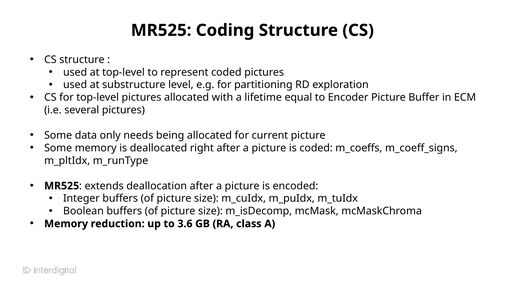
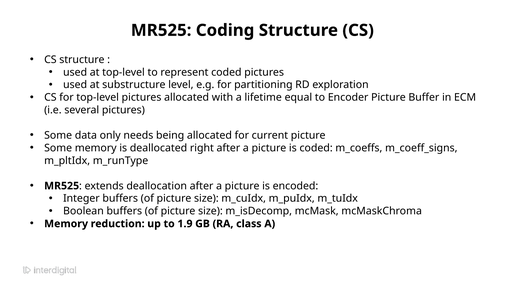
3.6: 3.6 -> 1.9 (185, 224)
